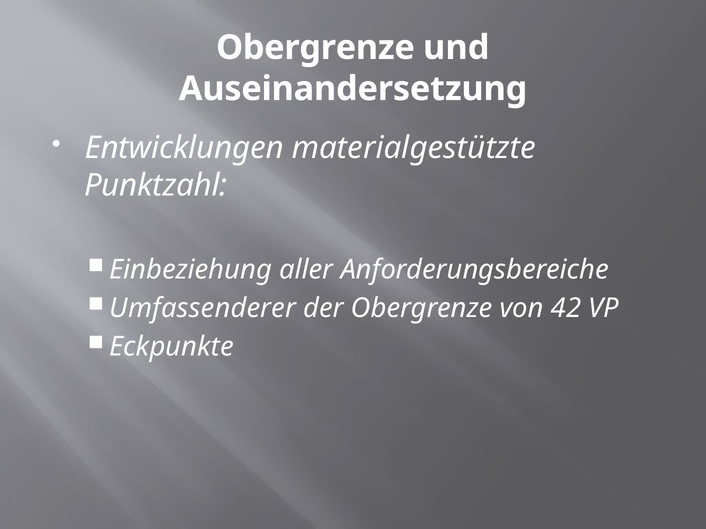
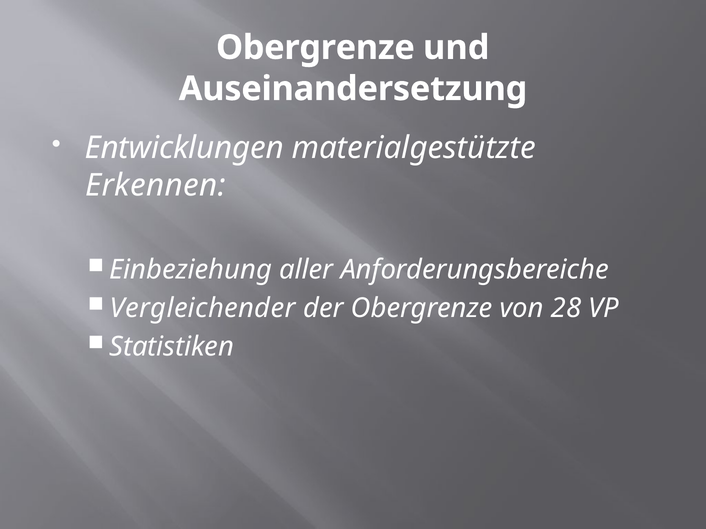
Punktzahl: Punktzahl -> Erkennen (155, 186)
Umfassenderer: Umfassenderer -> Vergleichender (203, 309)
42: 42 -> 28 (566, 309)
Eckpunkte: Eckpunkte -> Statistiken (172, 347)
